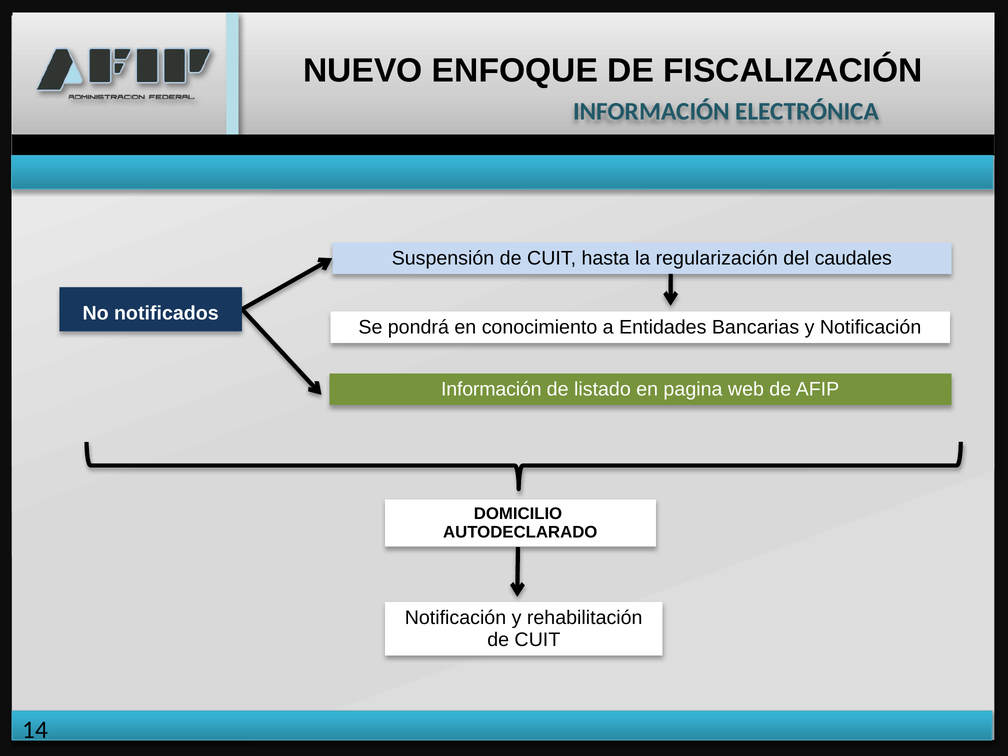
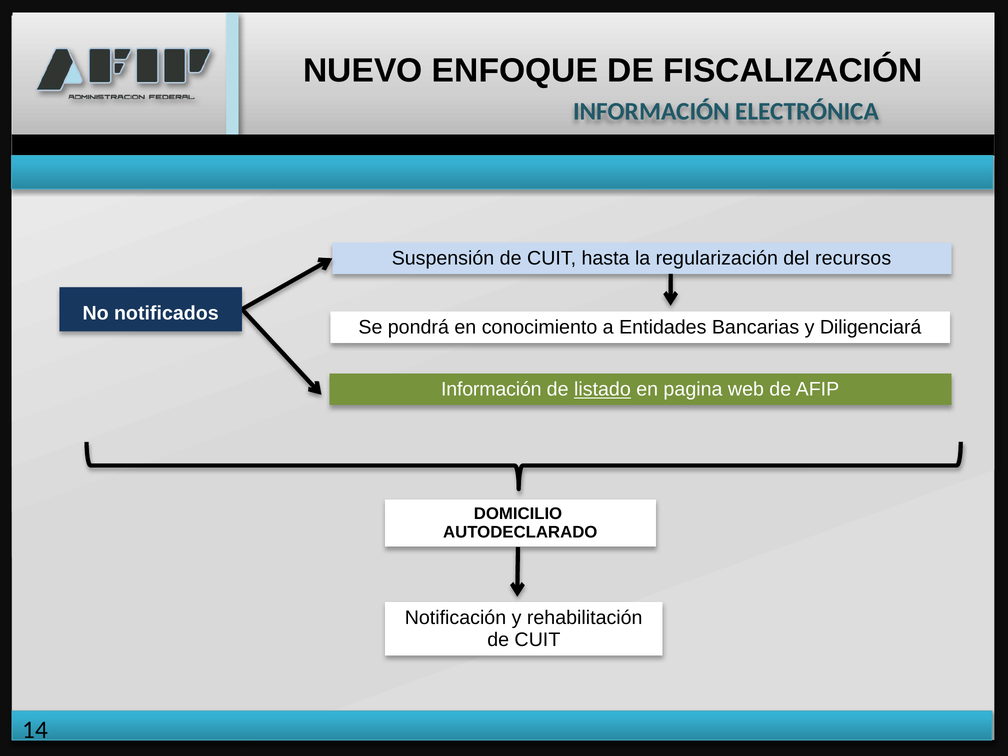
caudales: caudales -> recursos (853, 258)
y Notificación: Notificación -> Diligenciará (871, 327)
listado underline: none -> present (602, 389)
